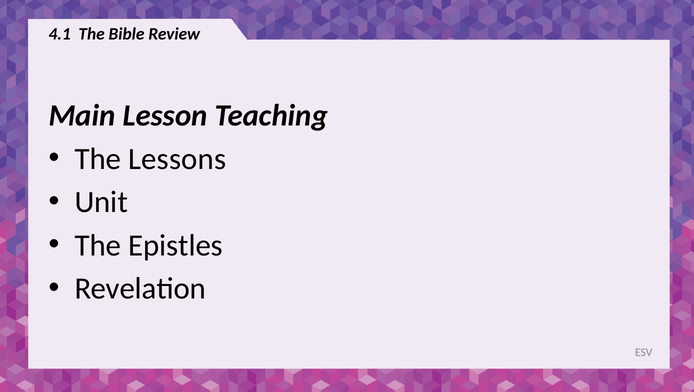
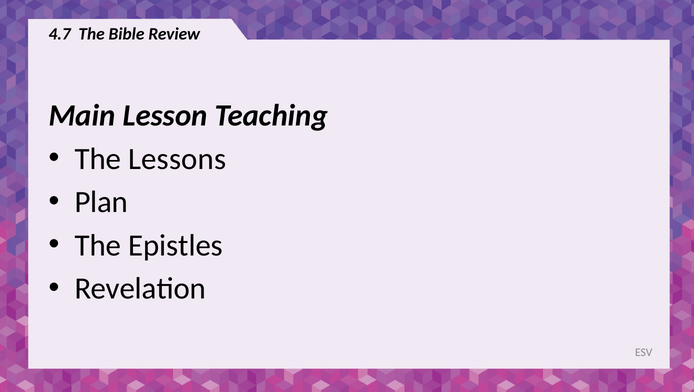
4.1: 4.1 -> 4.7 (60, 34)
Unit: Unit -> Plan (101, 202)
